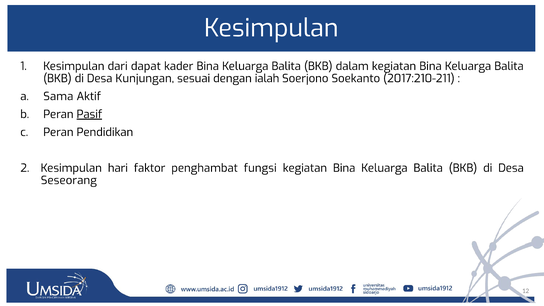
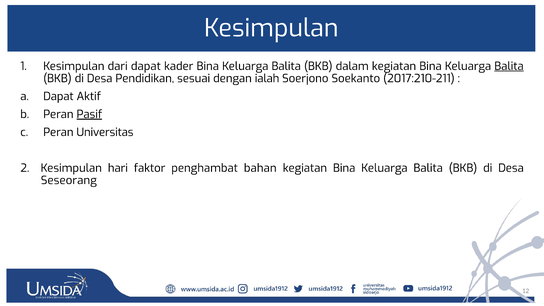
Balita underline: none -> present (509, 66)
Kunjungan: Kunjungan -> Pendidikan (145, 78)
Sama: Sama -> Dapat (58, 96)
Pendidikan: Pendidikan -> Universitas (105, 132)
fungsi: fungsi -> bahan (260, 168)
